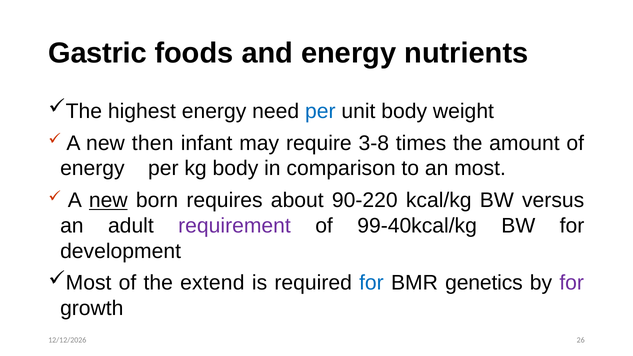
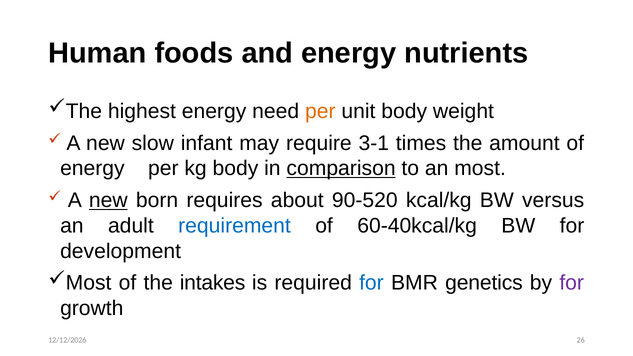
Gastric: Gastric -> Human (97, 53)
per colour: blue -> orange (320, 111)
then: then -> slow (153, 143)
3-8: 3-8 -> 3-1 (374, 143)
comparison underline: none -> present (341, 169)
90-220: 90-220 -> 90-520 (365, 200)
requirement colour: purple -> blue (235, 226)
99-40kcal/kg: 99-40kcal/kg -> 60-40kcal/kg (417, 226)
extend: extend -> intakes (213, 283)
